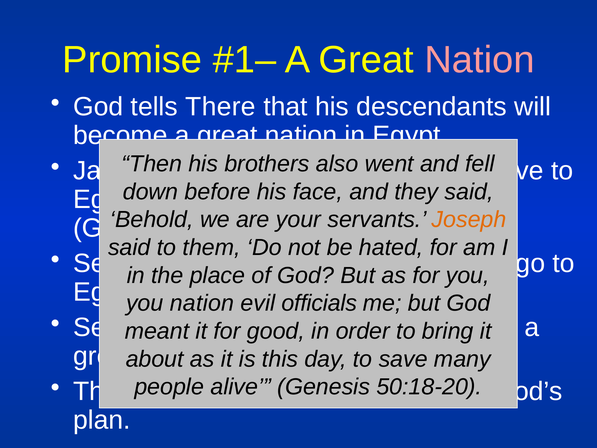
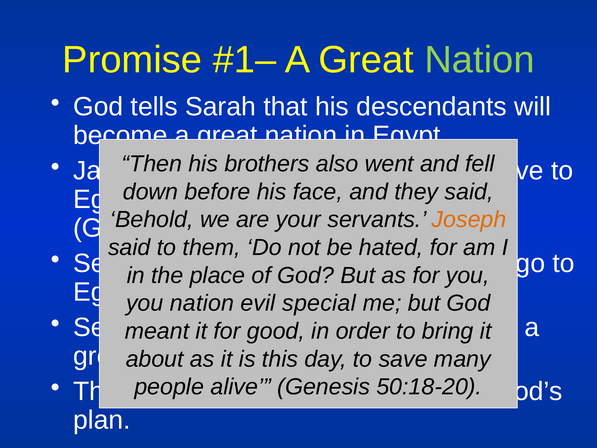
Nation colour: pink -> light green (480, 60)
tells There: There -> Sarah (221, 107)
officials: officials -> special (319, 303)
